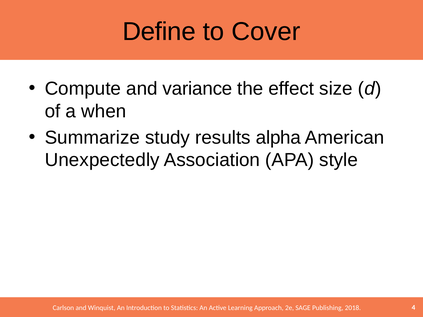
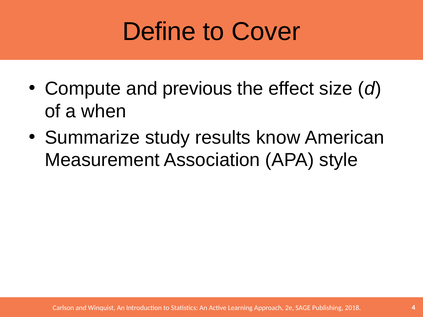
variance: variance -> previous (197, 89)
alpha: alpha -> know (278, 138)
Unexpectedly: Unexpectedly -> Measurement (102, 160)
